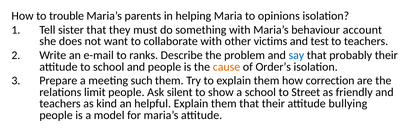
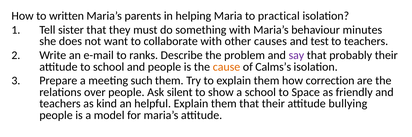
trouble: trouble -> written (67, 16)
opinions: opinions -> practical (279, 16)
account: account -> minutes (362, 30)
victims: victims -> causes (270, 41)
say colour: blue -> purple (296, 55)
Order’s: Order’s -> Calms’s (273, 67)
limit: limit -> over (95, 92)
Street: Street -> Space (306, 92)
